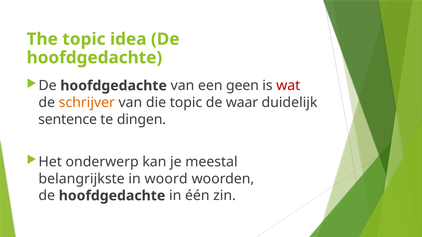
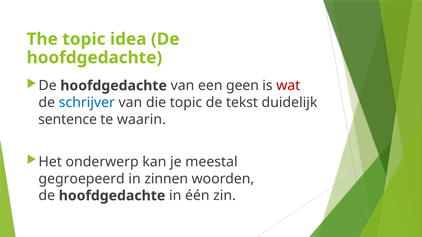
schrijver colour: orange -> blue (87, 103)
waar: waar -> tekst (242, 103)
dingen: dingen -> waarin (141, 120)
belangrijkste: belangrijkste -> gegroepeerd (82, 179)
woord: woord -> zinnen (166, 179)
